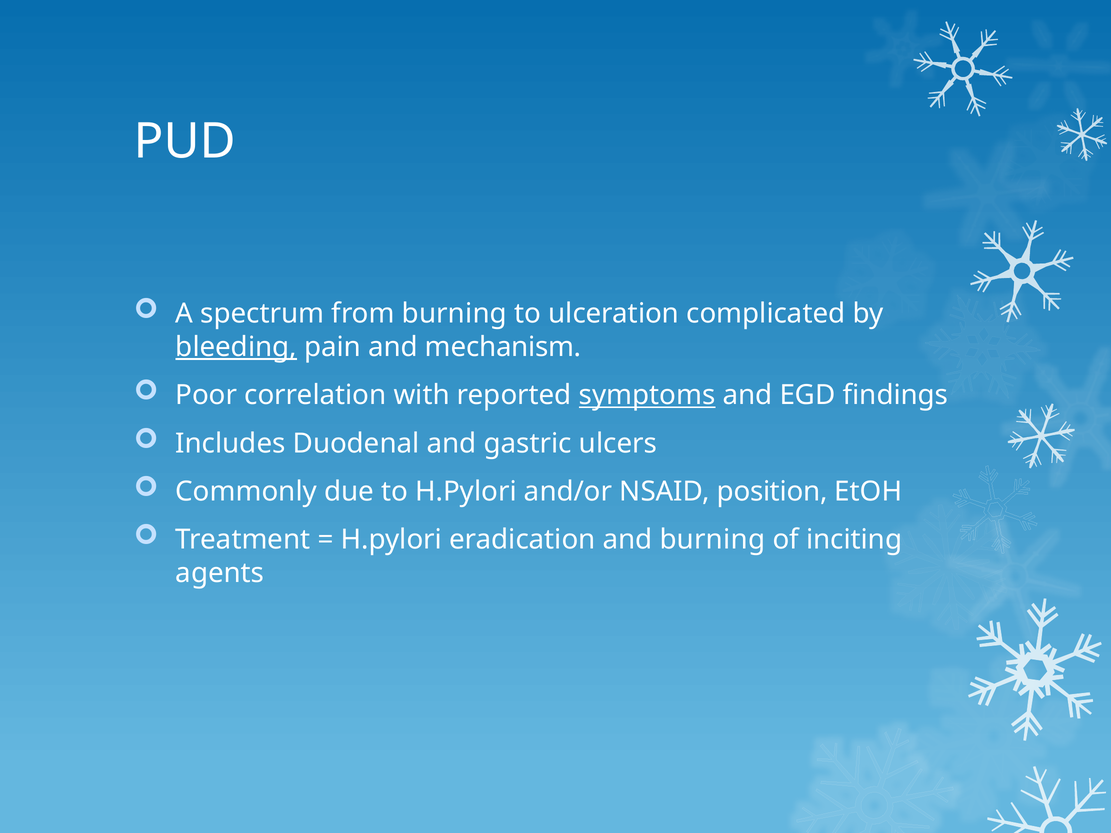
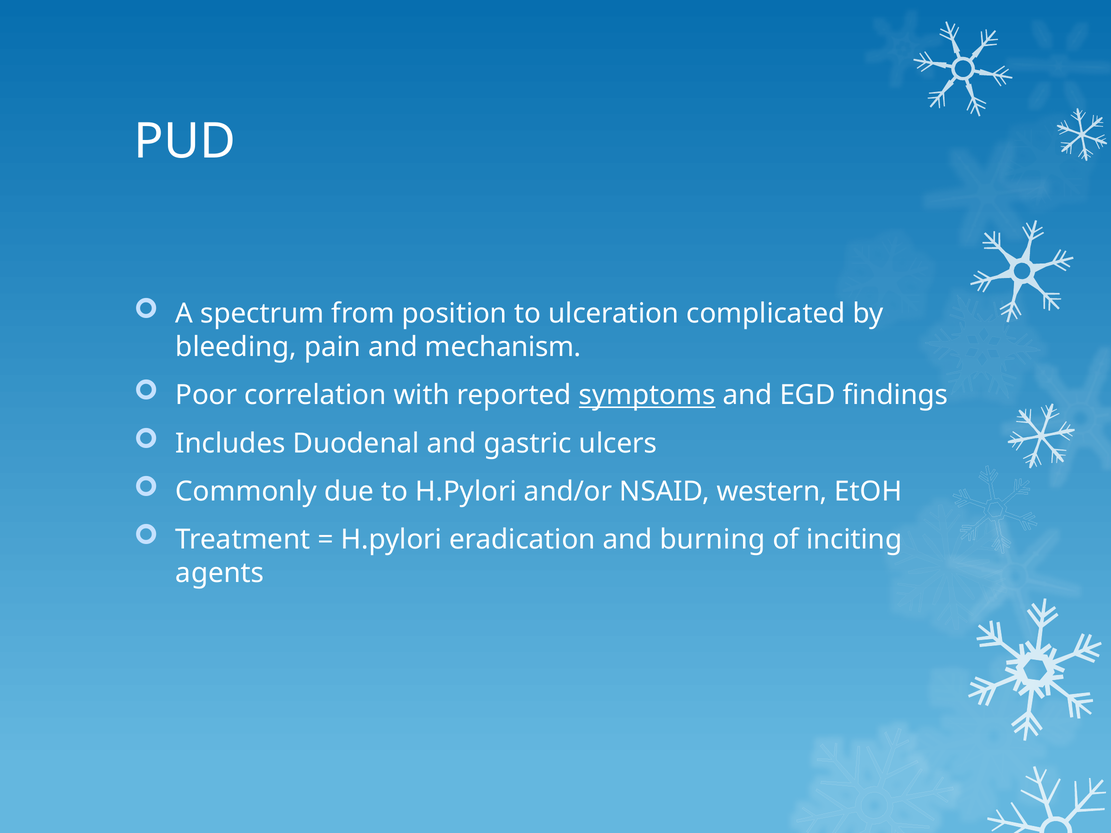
from burning: burning -> position (455, 314)
bleeding underline: present -> none (236, 347)
position: position -> western (772, 492)
